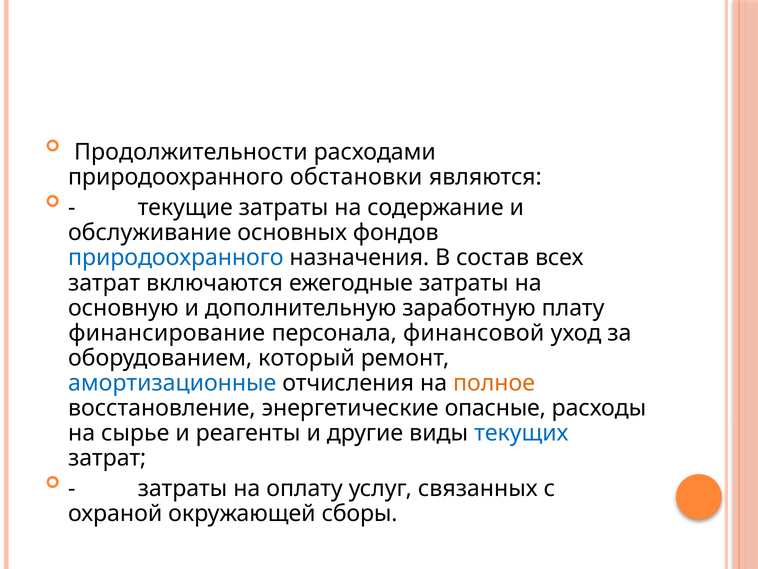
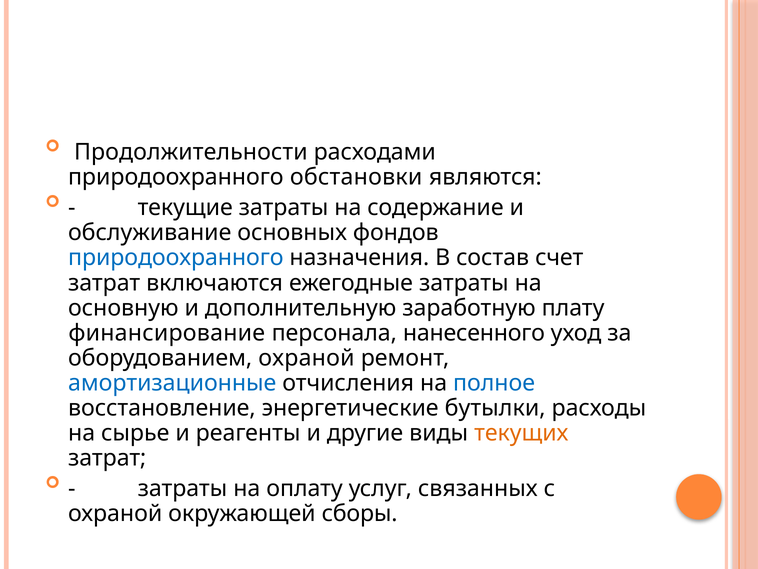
всех: всех -> счет (559, 258)
финансовой: финансовой -> нанесенного (474, 333)
оборудованием который: который -> охраной (306, 358)
полное colour: orange -> blue (494, 383)
опасные: опасные -> бутылки (495, 408)
текущих colour: blue -> orange (521, 433)
